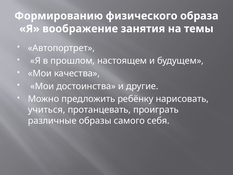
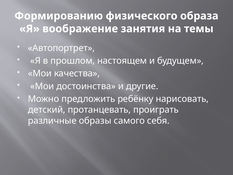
учиться: учиться -> детский (47, 110)
